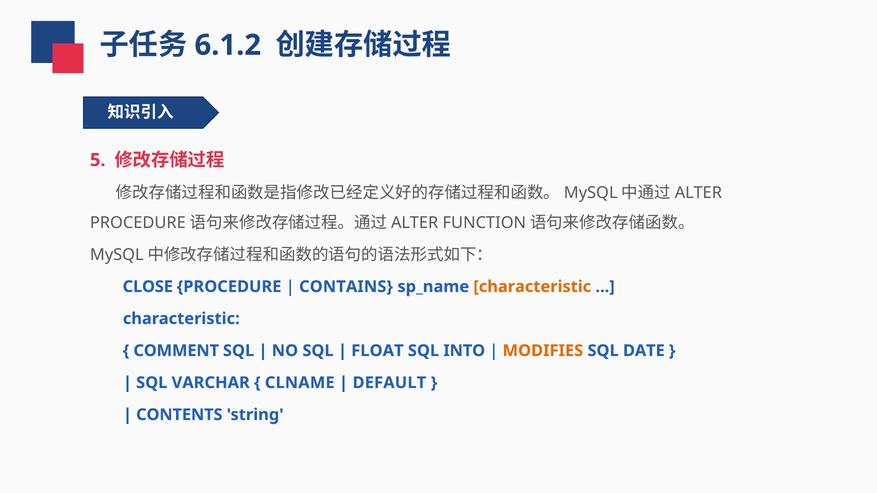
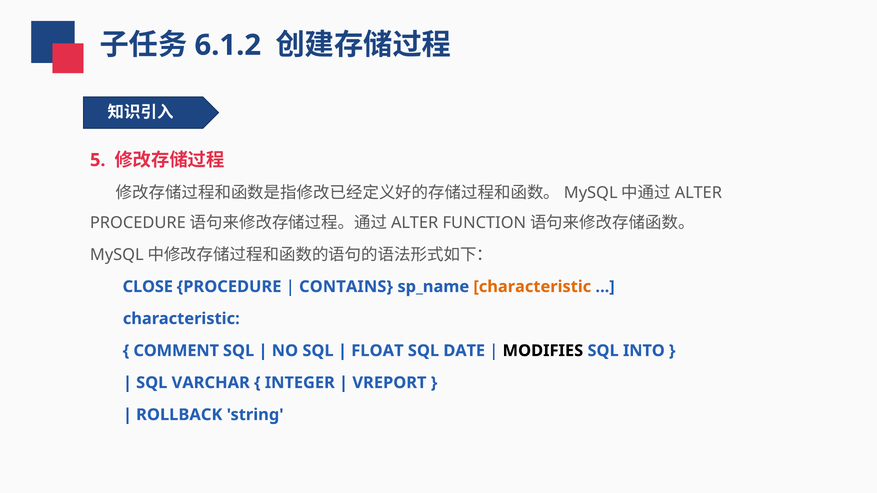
INTO: INTO -> DATE (464, 351)
MODIFIES colour: orange -> black (543, 351)
DATE: DATE -> INTO (644, 351)
CLNAME: CLNAME -> INTEGER (300, 383)
DEFAULT: DEFAULT -> VREPORT (389, 383)
CONTENTS: CONTENTS -> ROLLBACK (179, 415)
